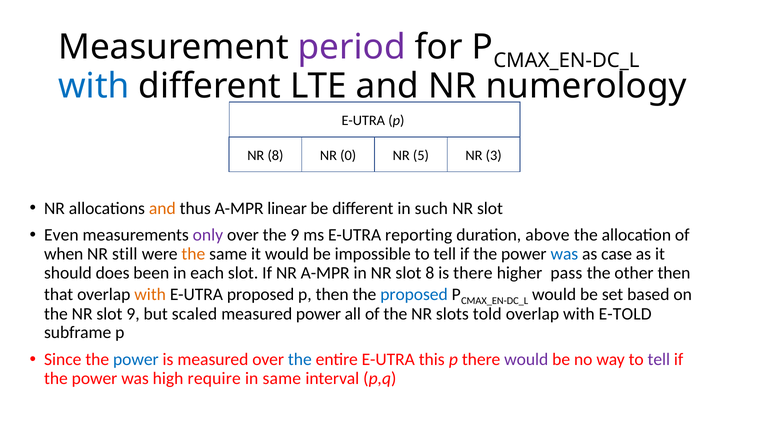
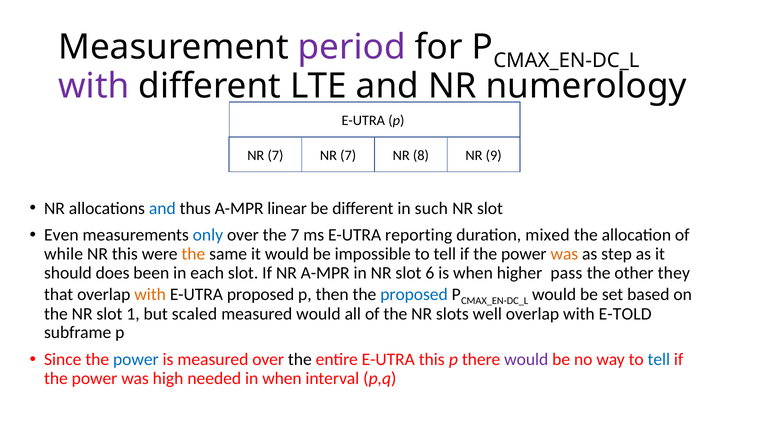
with colour: blue -> purple (94, 86)
8: 8 -> 7 (275, 155)
0: 0 -> 7 (348, 155)
5: 5 -> 8 (421, 155)
3: 3 -> 9 (494, 155)
and colour: orange -> blue (162, 208)
only colour: purple -> blue (208, 235)
the 9: 9 -> 7 (295, 235)
above: above -> mixed (547, 235)
when: when -> while (64, 254)
NR still: still -> this (125, 254)
was colour: blue -> orange (564, 254)
case: case -> step (617, 254)
slot 8: 8 -> 6 (430, 273)
is there: there -> when (473, 273)
other then: then -> they (674, 273)
slot 9: 9 -> 1 (133, 314)
measured power: power -> would (318, 314)
told: told -> well (487, 314)
the colour: blue -> black (300, 360)
tell colour: purple -> blue (659, 360)
require: require -> needed (214, 378)
in same: same -> when (282, 378)
